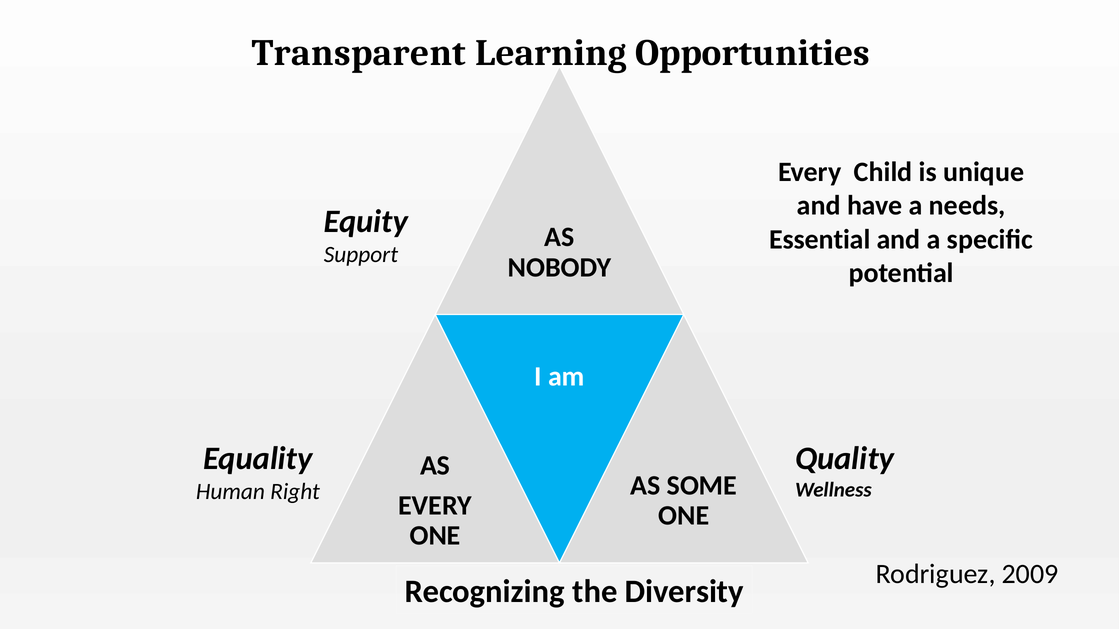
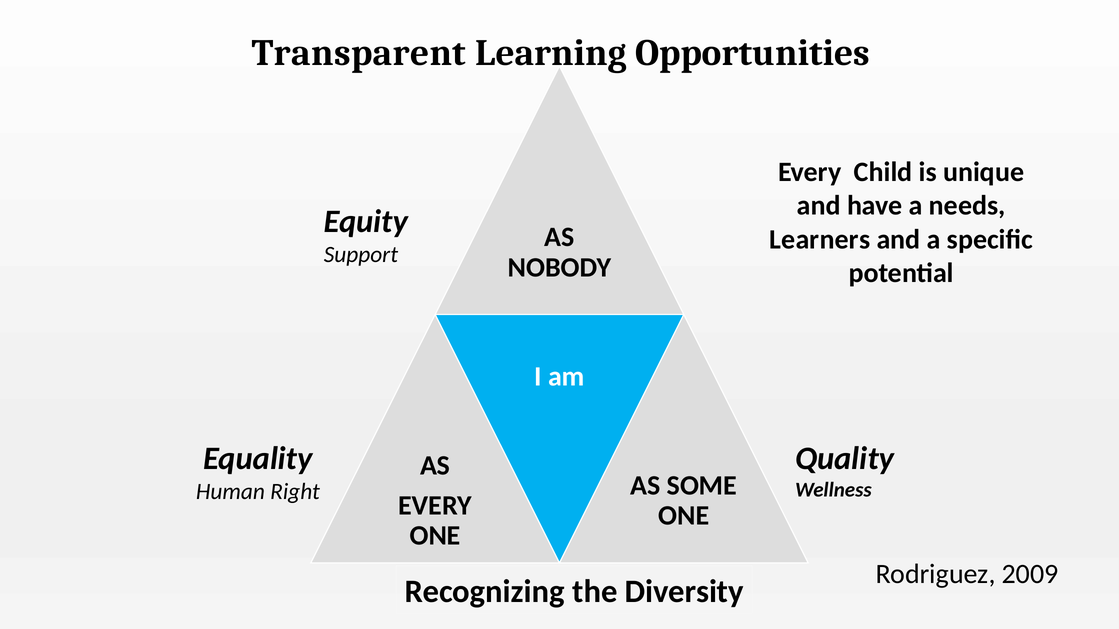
Essential: Essential -> Learners (820, 240)
